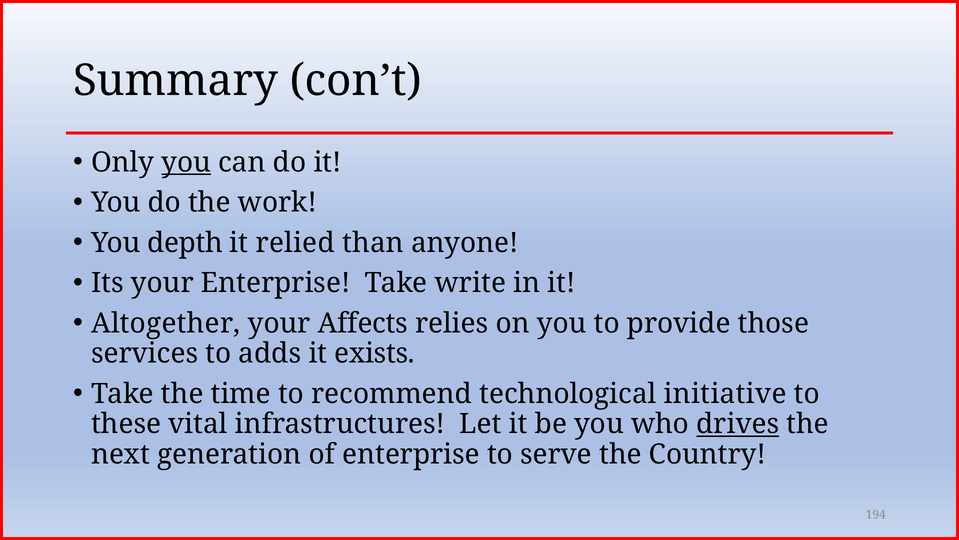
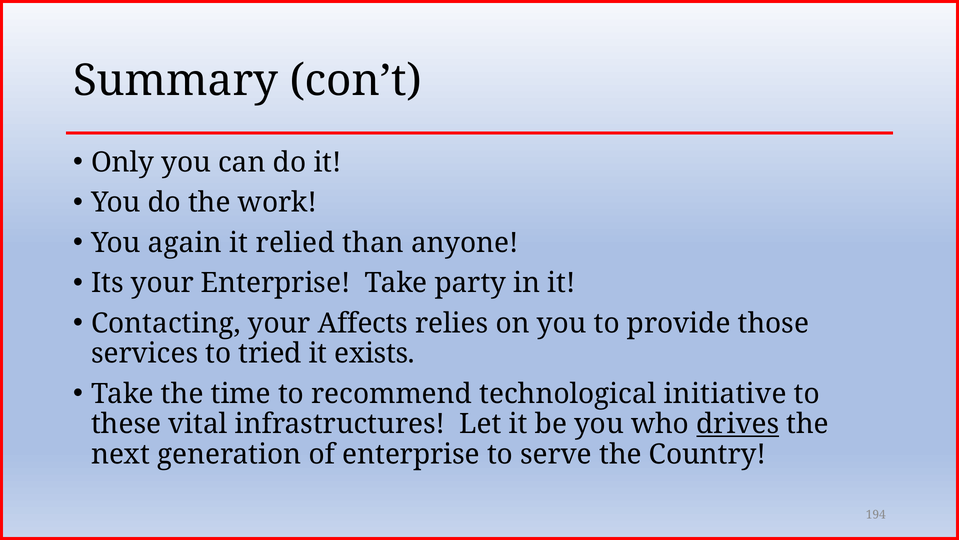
you underline: present -> none (186, 162)
depth: depth -> again (185, 243)
write: write -> party (470, 283)
Altogether: Altogether -> Contacting (166, 323)
adds: adds -> tried (270, 353)
